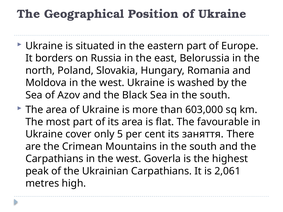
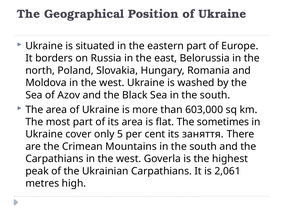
favourable: favourable -> sometimes (223, 122)
